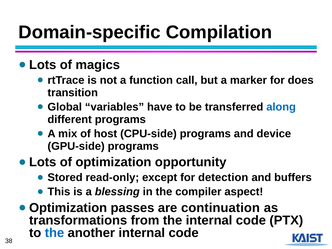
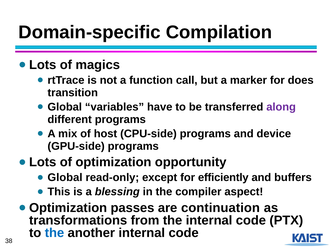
along colour: blue -> purple (281, 107)
Stored: Stored -> Global (65, 177)
detection: detection -> efficiently (223, 177)
